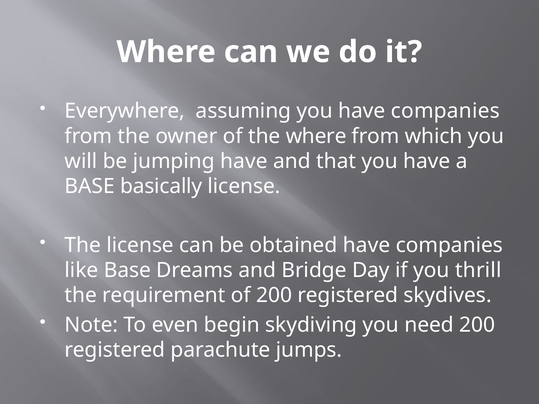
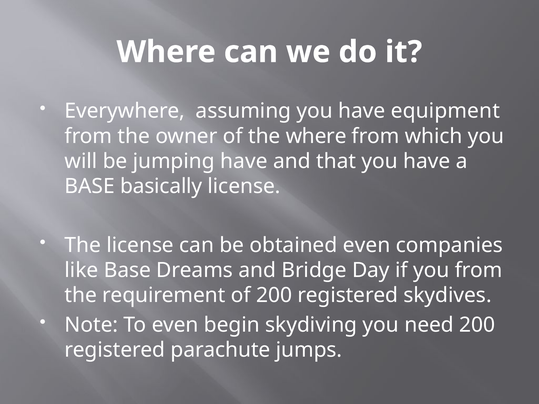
you have companies: companies -> equipment (445, 111)
obtained have: have -> even (367, 245)
you thrill: thrill -> from (479, 270)
